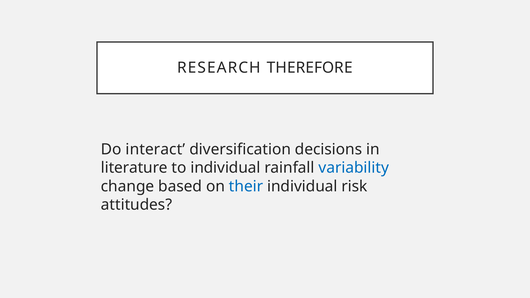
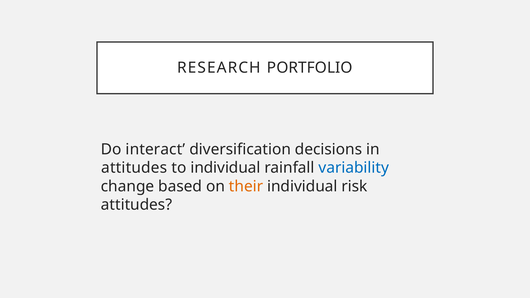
THEREFORE: THEREFORE -> PORTFOLIO (310, 68)
literature: literature -> attitudes (134, 168)
their colour: blue -> orange (246, 186)
